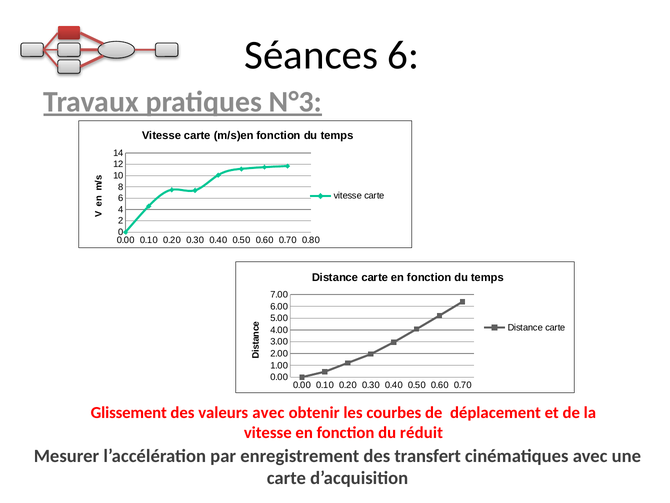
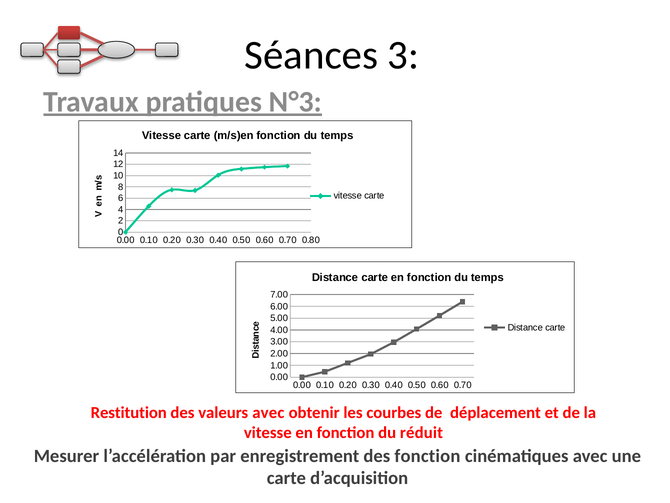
Séances 6: 6 -> 3 (403, 55)
Glissement: Glissement -> Restitution (129, 412)
des transfert: transfert -> fonction (427, 455)
